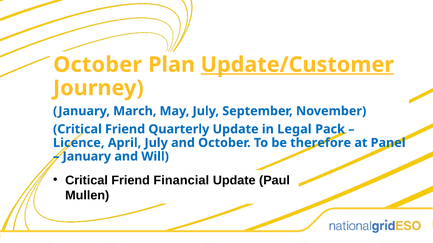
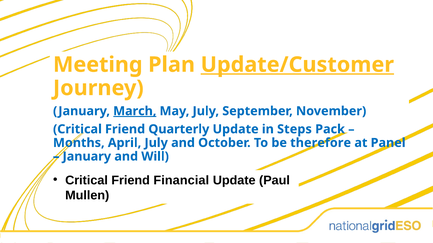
October: October -> Meeting (98, 65)
March underline: none -> present (135, 111)
Legal: Legal -> Steps (294, 129)
Licence: Licence -> Months (79, 143)
